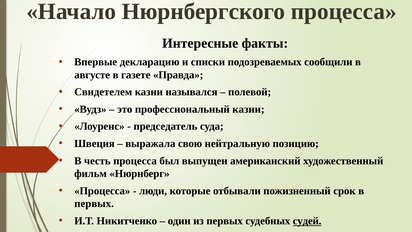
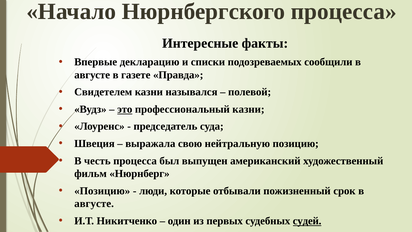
это underline: none -> present (125, 109)
Процесса: Процесса -> Позицию (102, 191)
первых: первых -> августе (94, 204)
